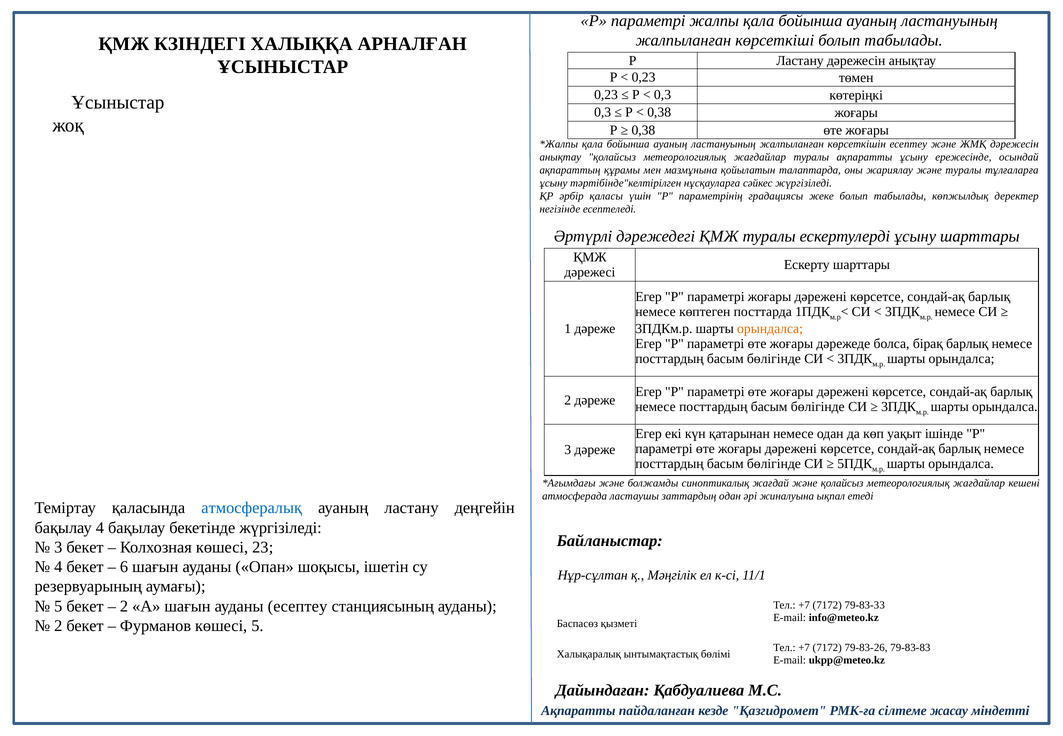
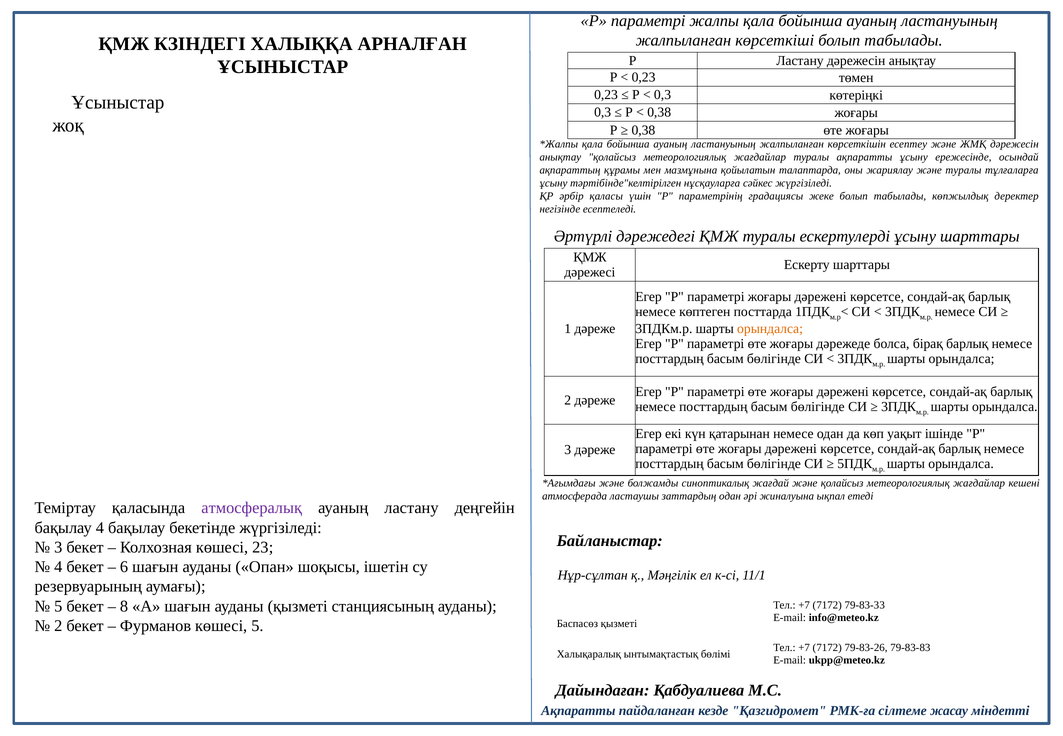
атмосфералық colour: blue -> purple (252, 508)
2: 2 -> 8 (124, 606)
ауданы есептеу: есептеу -> қызметі (298, 606)
